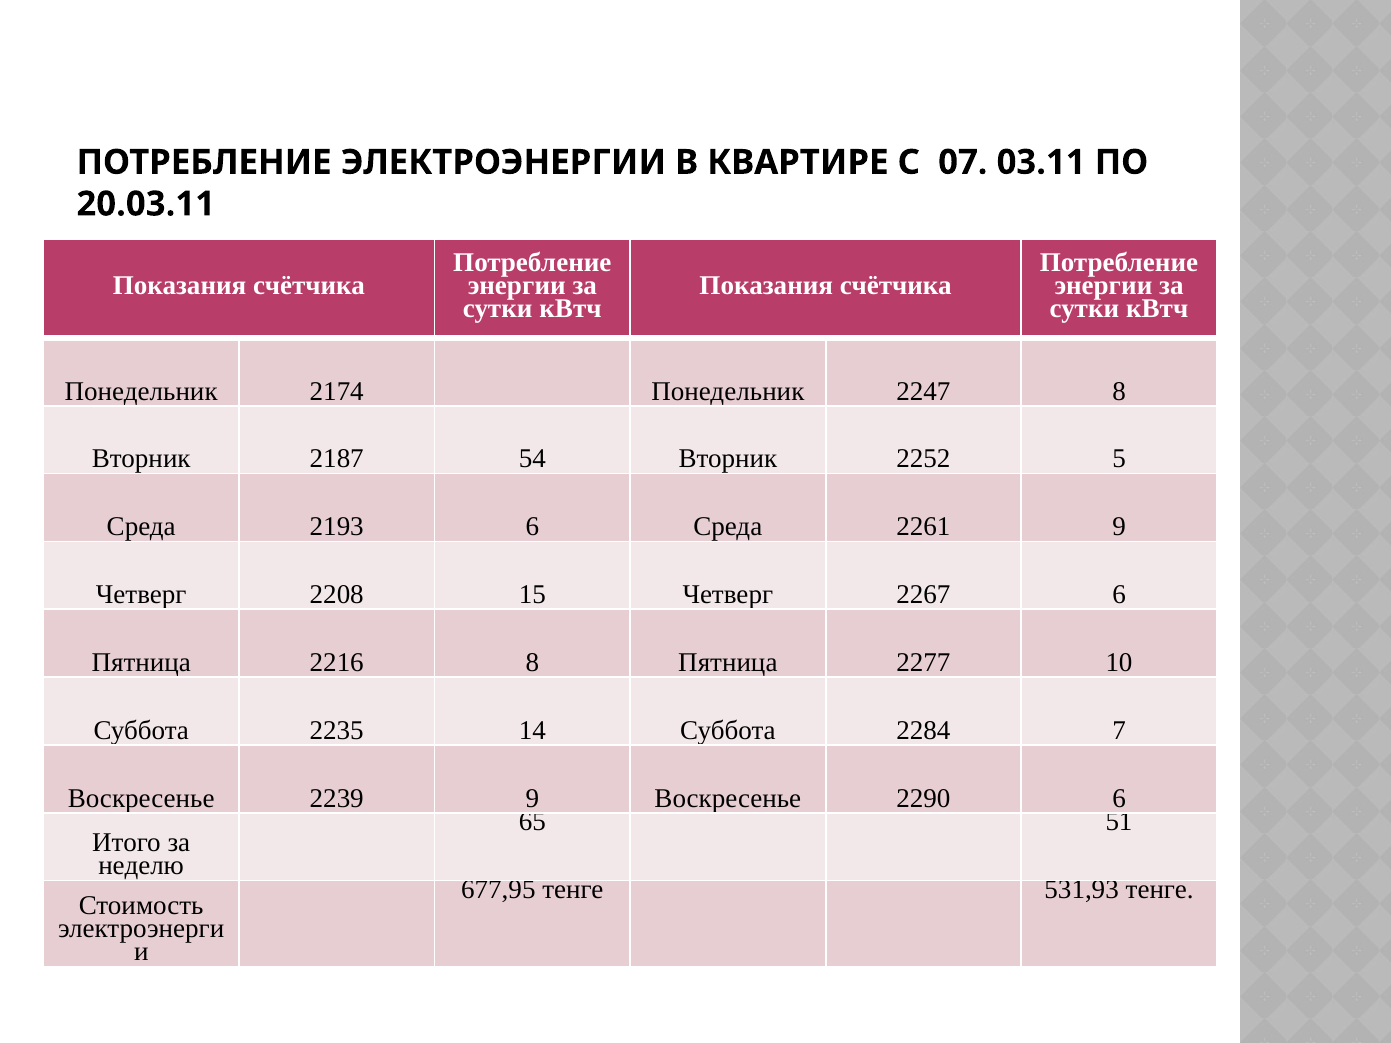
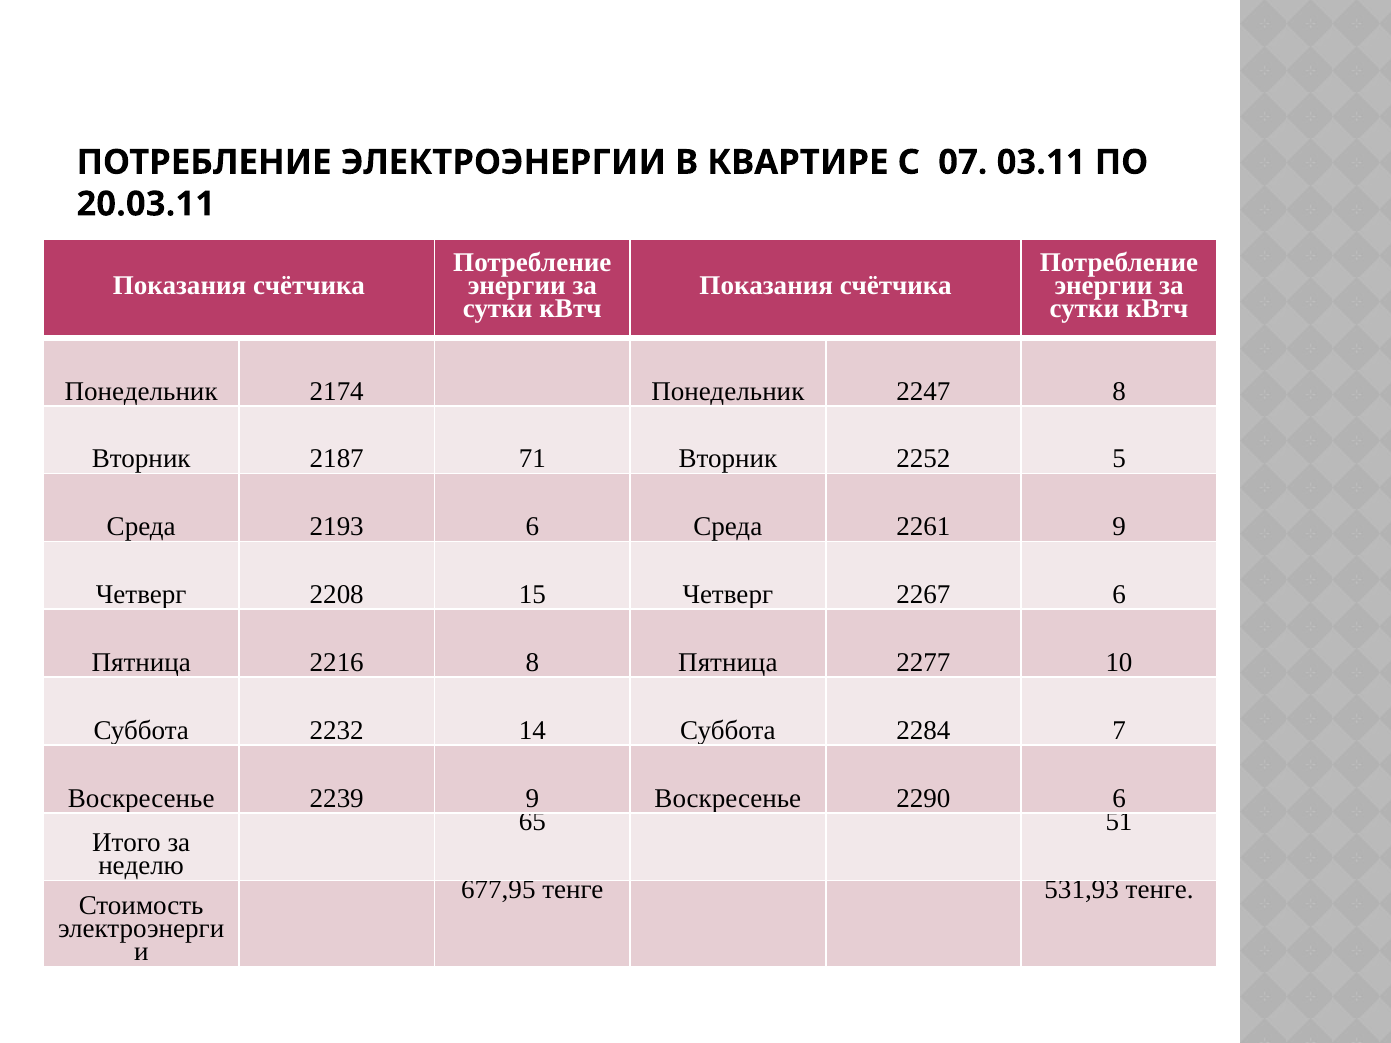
54: 54 -> 71 (532, 459)
2235: 2235 -> 2232 (337, 730)
